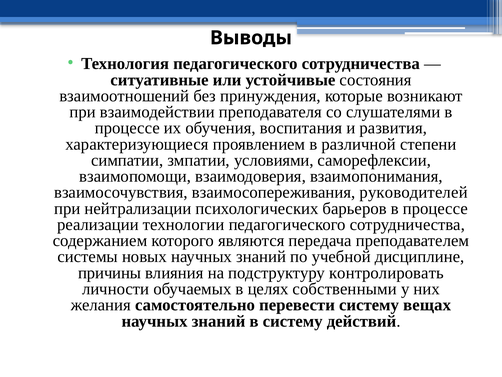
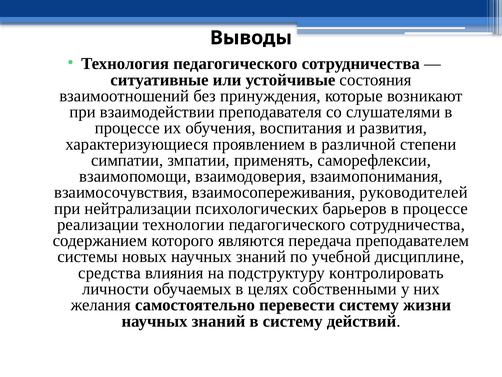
условиями: условиями -> применять (274, 160)
причины: причины -> средства (110, 273)
вещах: вещах -> жизни (427, 305)
